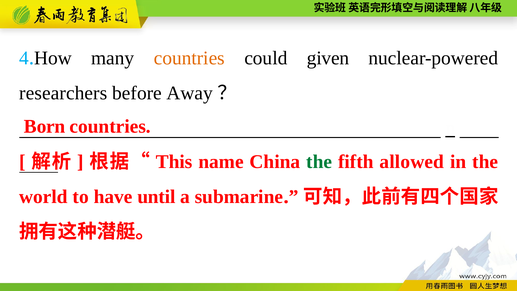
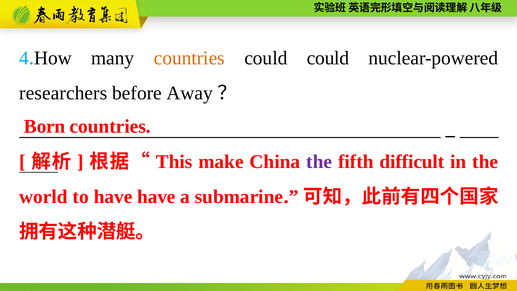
could given: given -> could (328, 58)
name: name -> make (221, 162)
the colour: green -> purple (319, 162)
allowed: allowed -> difficult (412, 162)
have until: until -> have (156, 197)
